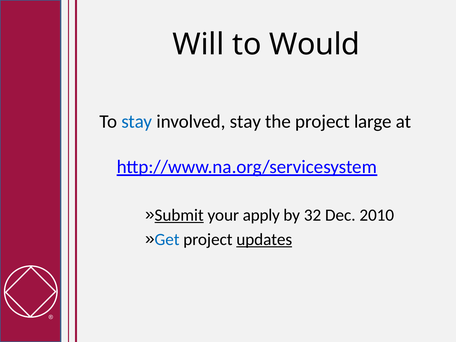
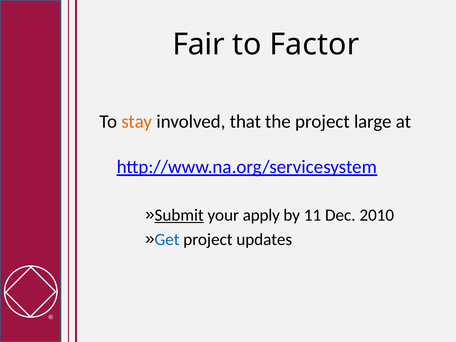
Will: Will -> Fair (199, 44)
Would: Would -> Factor (314, 44)
stay colour: blue -> orange (137, 121)
involved stay: stay -> that (246, 121)
32: 32 -> 11 (313, 215)
updates underline: present -> none (264, 239)
